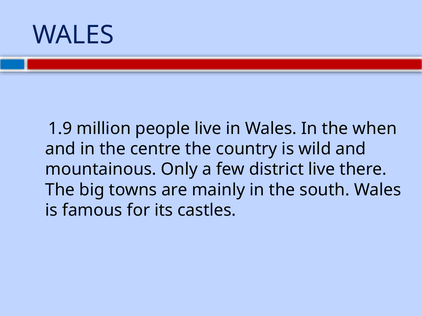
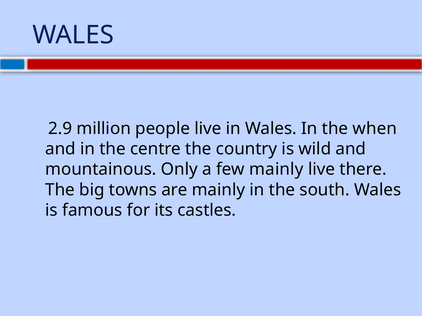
1.9: 1.9 -> 2.9 (60, 129)
few district: district -> mainly (276, 170)
